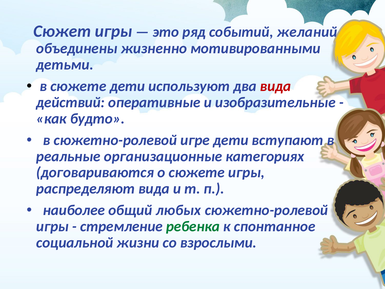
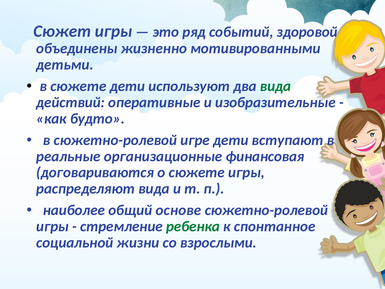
желаний: желаний -> здоровой (307, 32)
вида colour: red -> green (276, 86)
категориях: категориях -> финансовая (265, 156)
любых: любых -> основе (178, 210)
